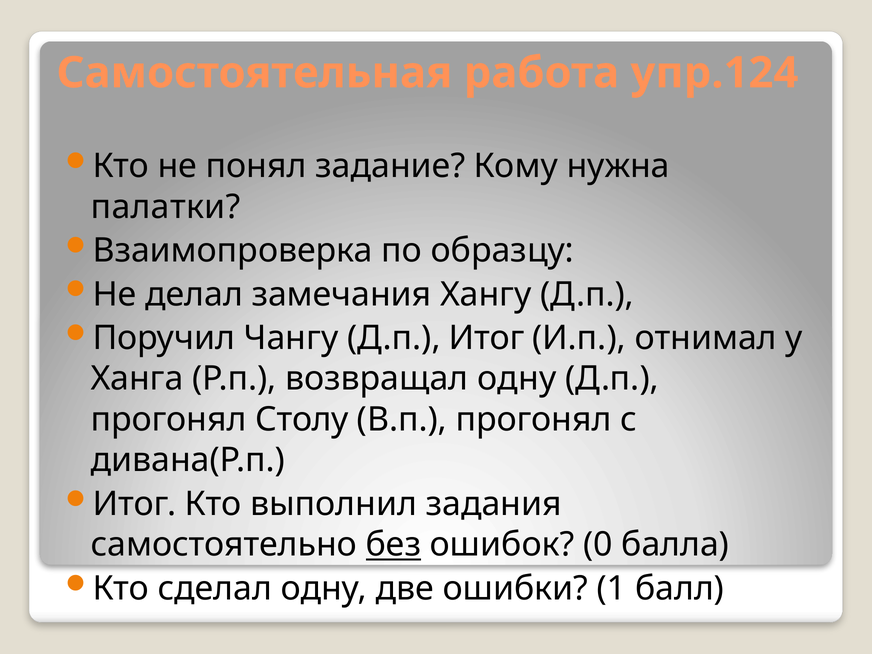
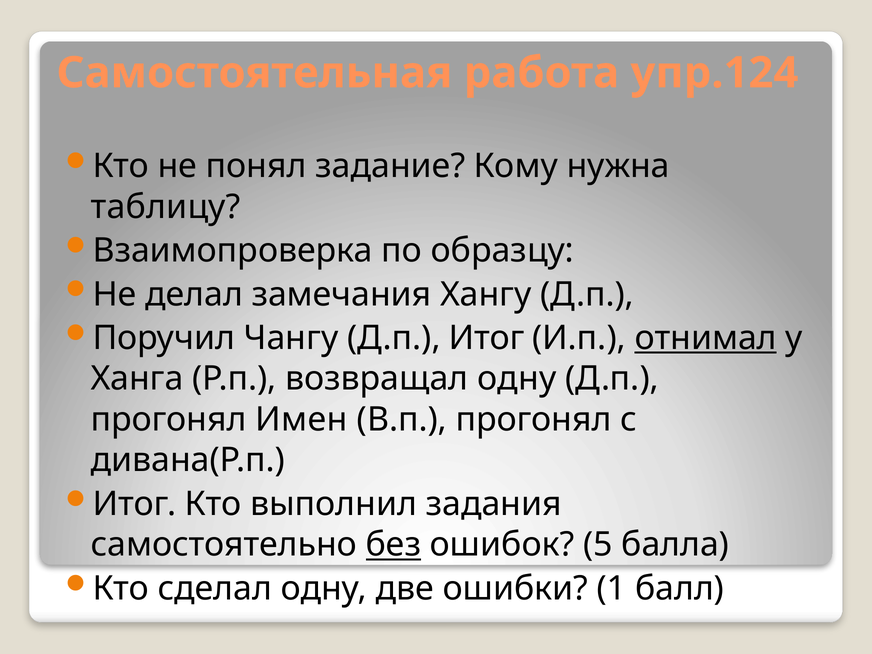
палатки: палатки -> таблицу (166, 207)
отнимал underline: none -> present (706, 338)
Столу: Столу -> Имен (302, 420)
0: 0 -> 5 (598, 545)
